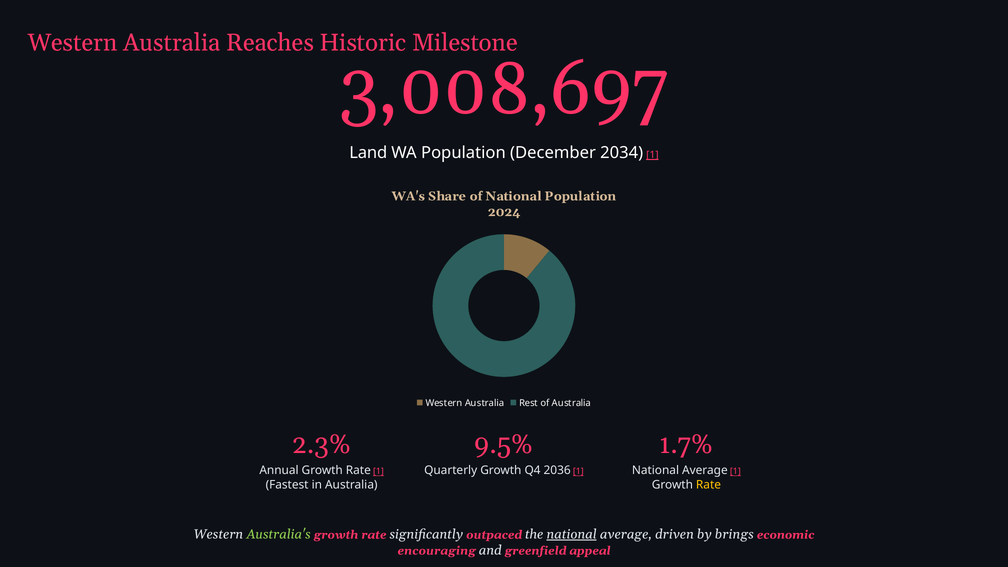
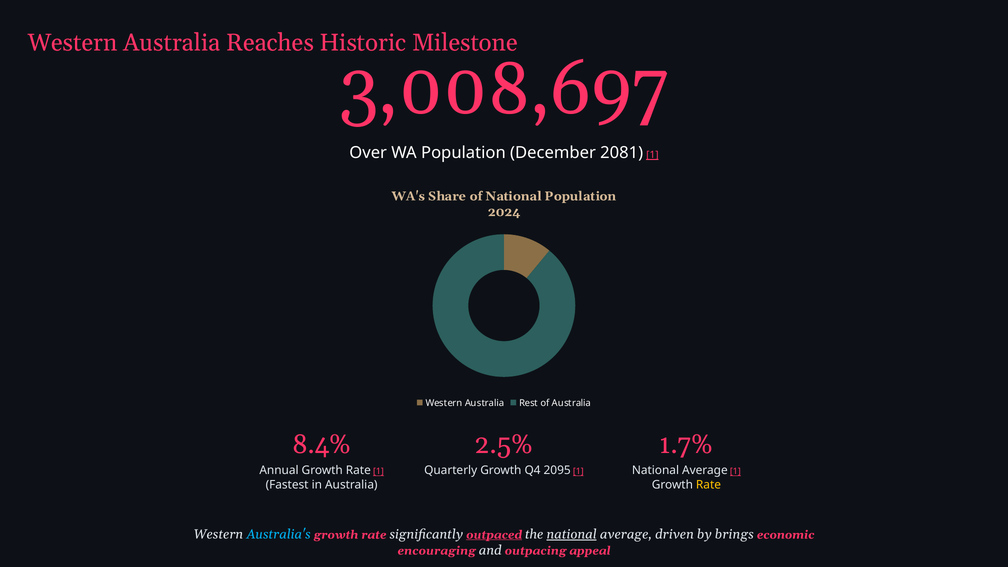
Land: Land -> Over (368, 153)
2034: 2034 -> 2081 (622, 153)
2.3%: 2.3% -> 8.4% (322, 445)
9.5%: 9.5% -> 2.5% (504, 445)
2036: 2036 -> 2095 (557, 470)
Australia's colour: light green -> light blue (279, 534)
outpaced underline: none -> present (494, 535)
greenfield: greenfield -> outpacing (536, 551)
